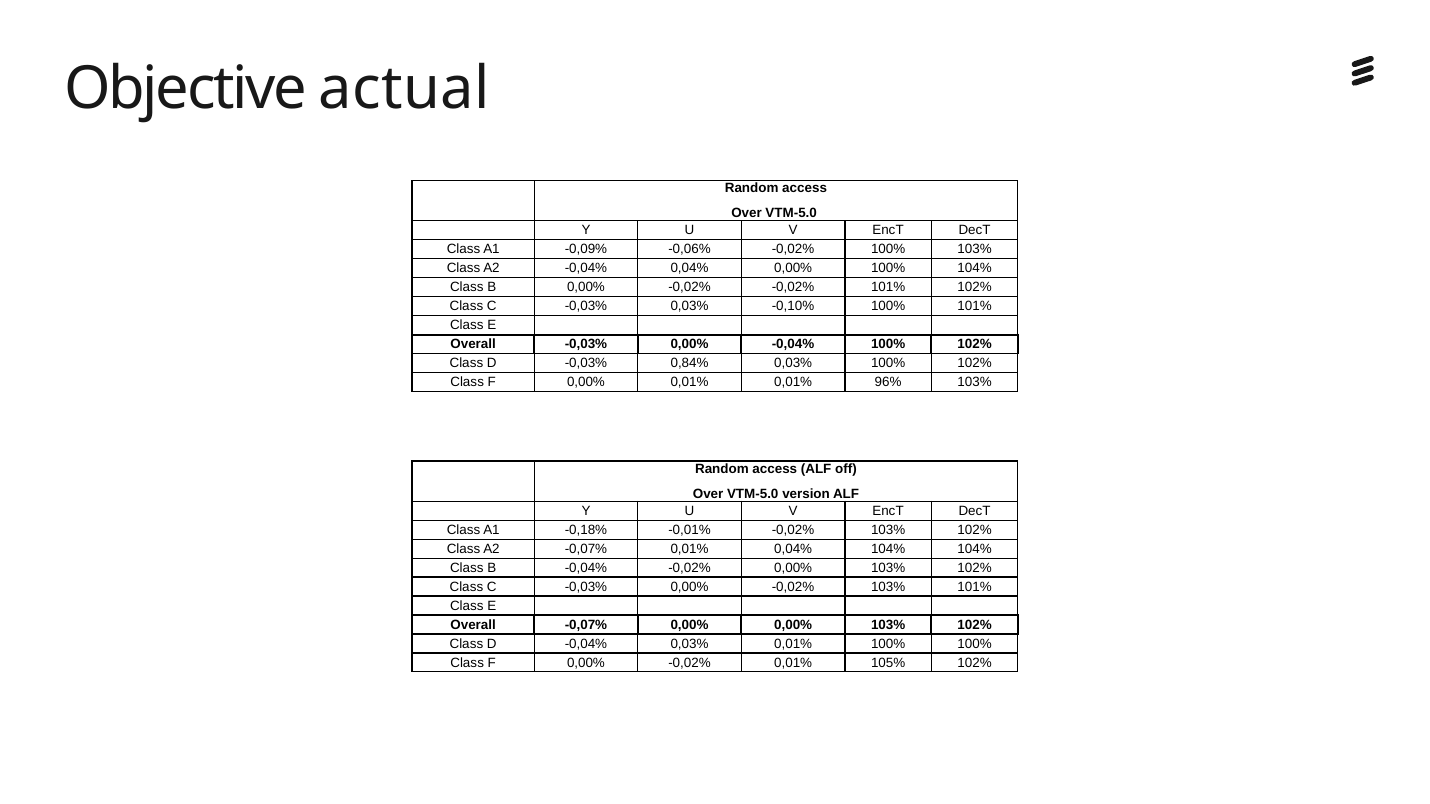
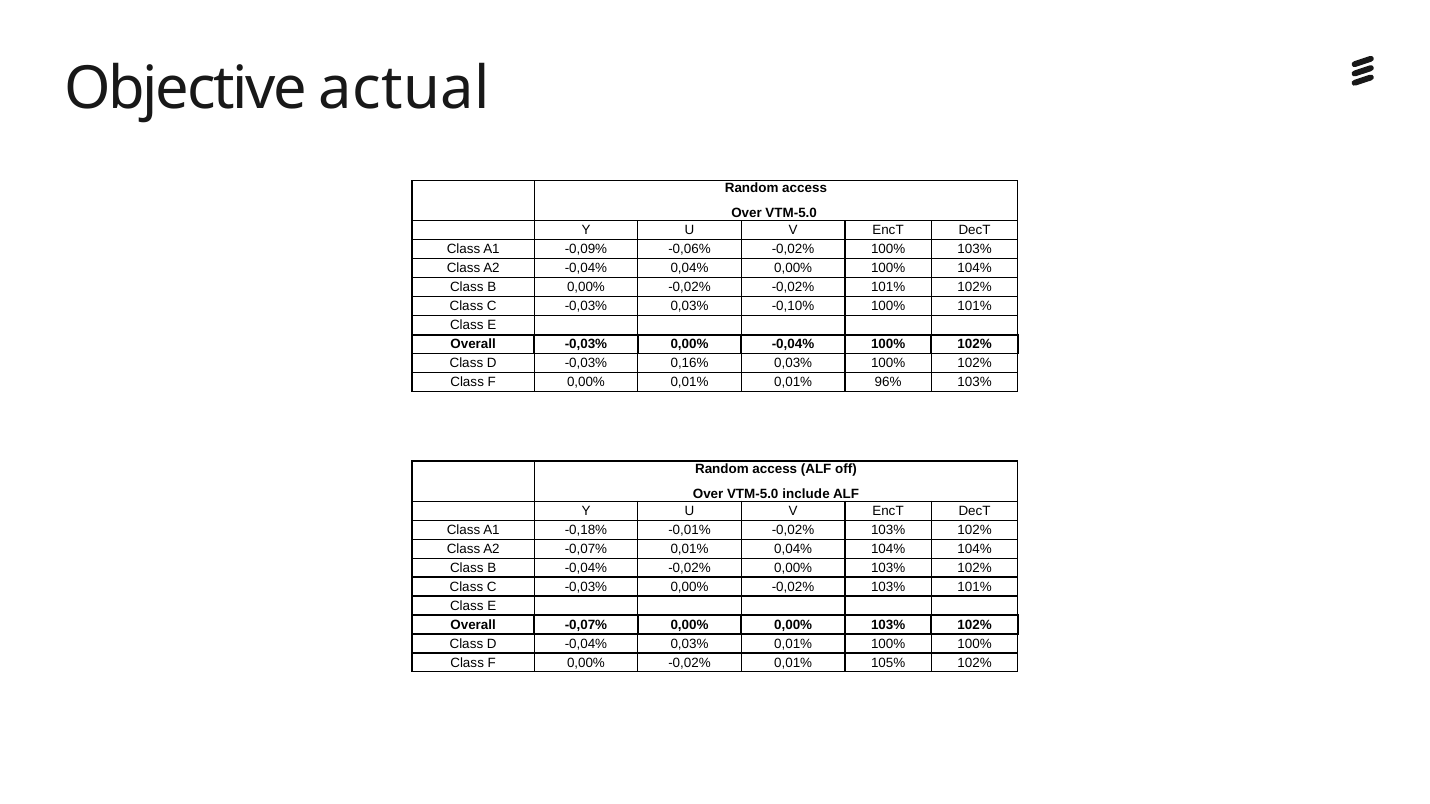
0,84%: 0,84% -> 0,16% (690, 363)
version: version -> include (806, 494)
